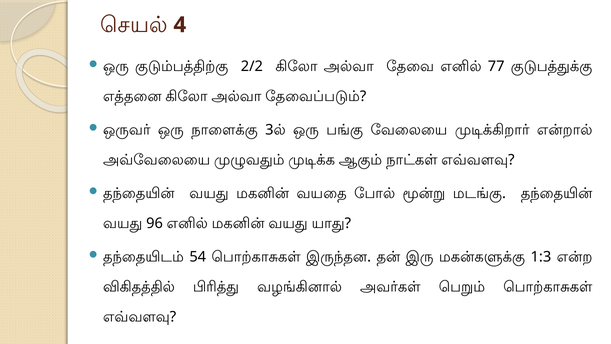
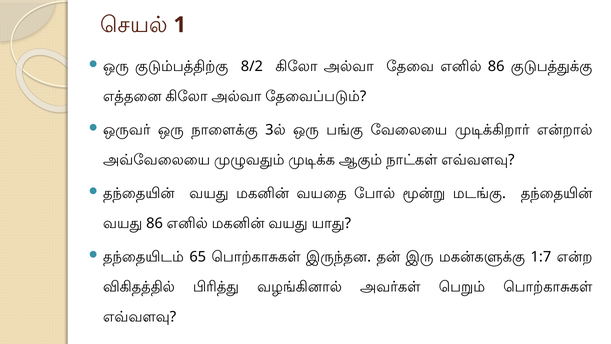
4: 4 -> 1 (180, 25)
2/2: 2/2 -> 8/2 (252, 66)
77: 77 -> 86 (496, 66)
96: 96 -> 86 (155, 223)
54: 54 -> 65 (198, 257)
1:3: 1:3 -> 1:7 (541, 257)
